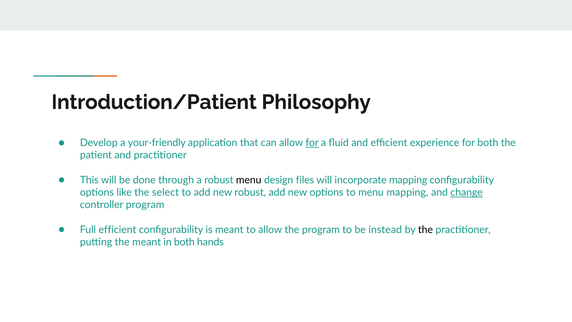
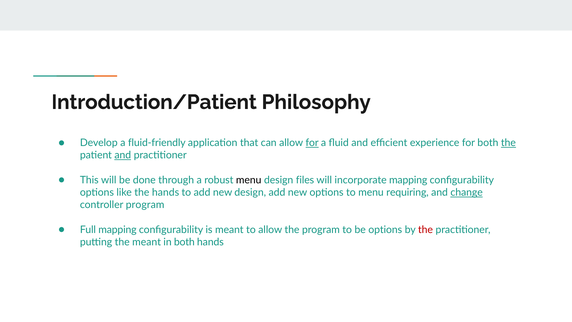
your-friendly: your-friendly -> fluid-friendly (157, 143)
the underline: none -> present (508, 143)
and underline: none -> present (123, 155)
the select: select -> hands (166, 192)
new robust: robust -> design (250, 192)
menu mapping: mapping -> requiring (407, 192)
Full efficient: efficient -> mapping (117, 230)
be instead: instead -> options (385, 230)
the colour: black -> red (425, 230)
